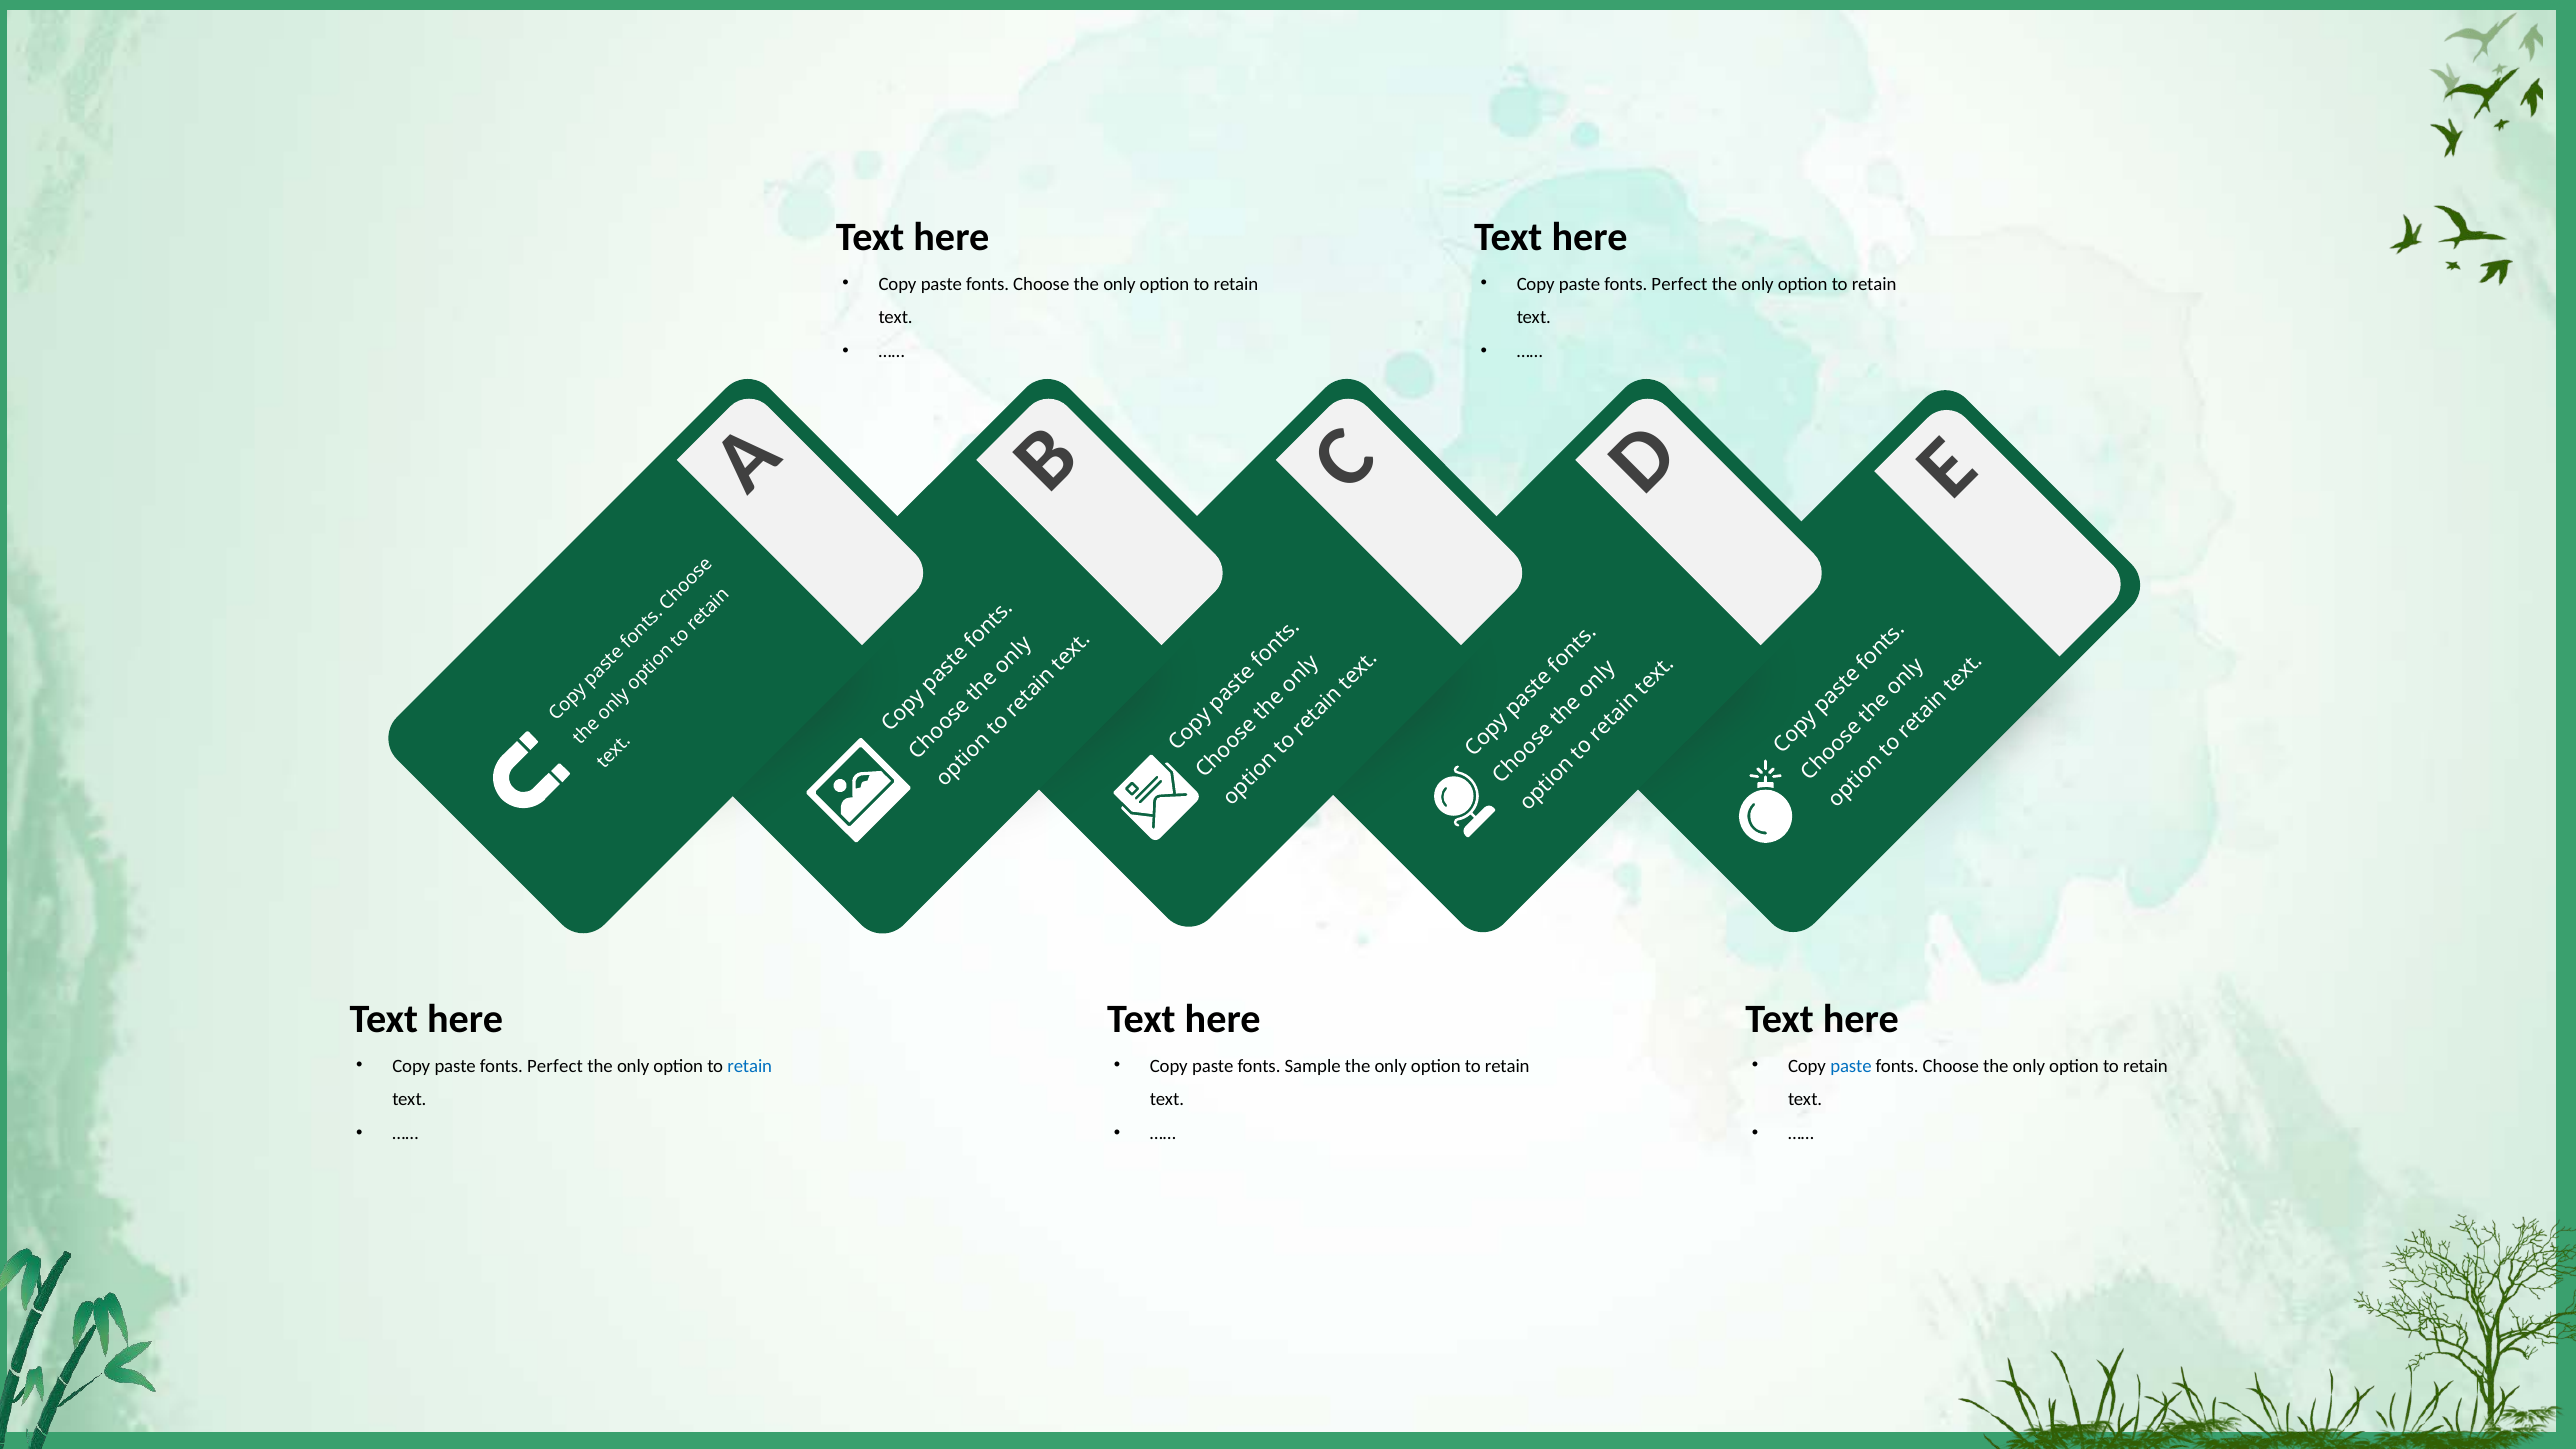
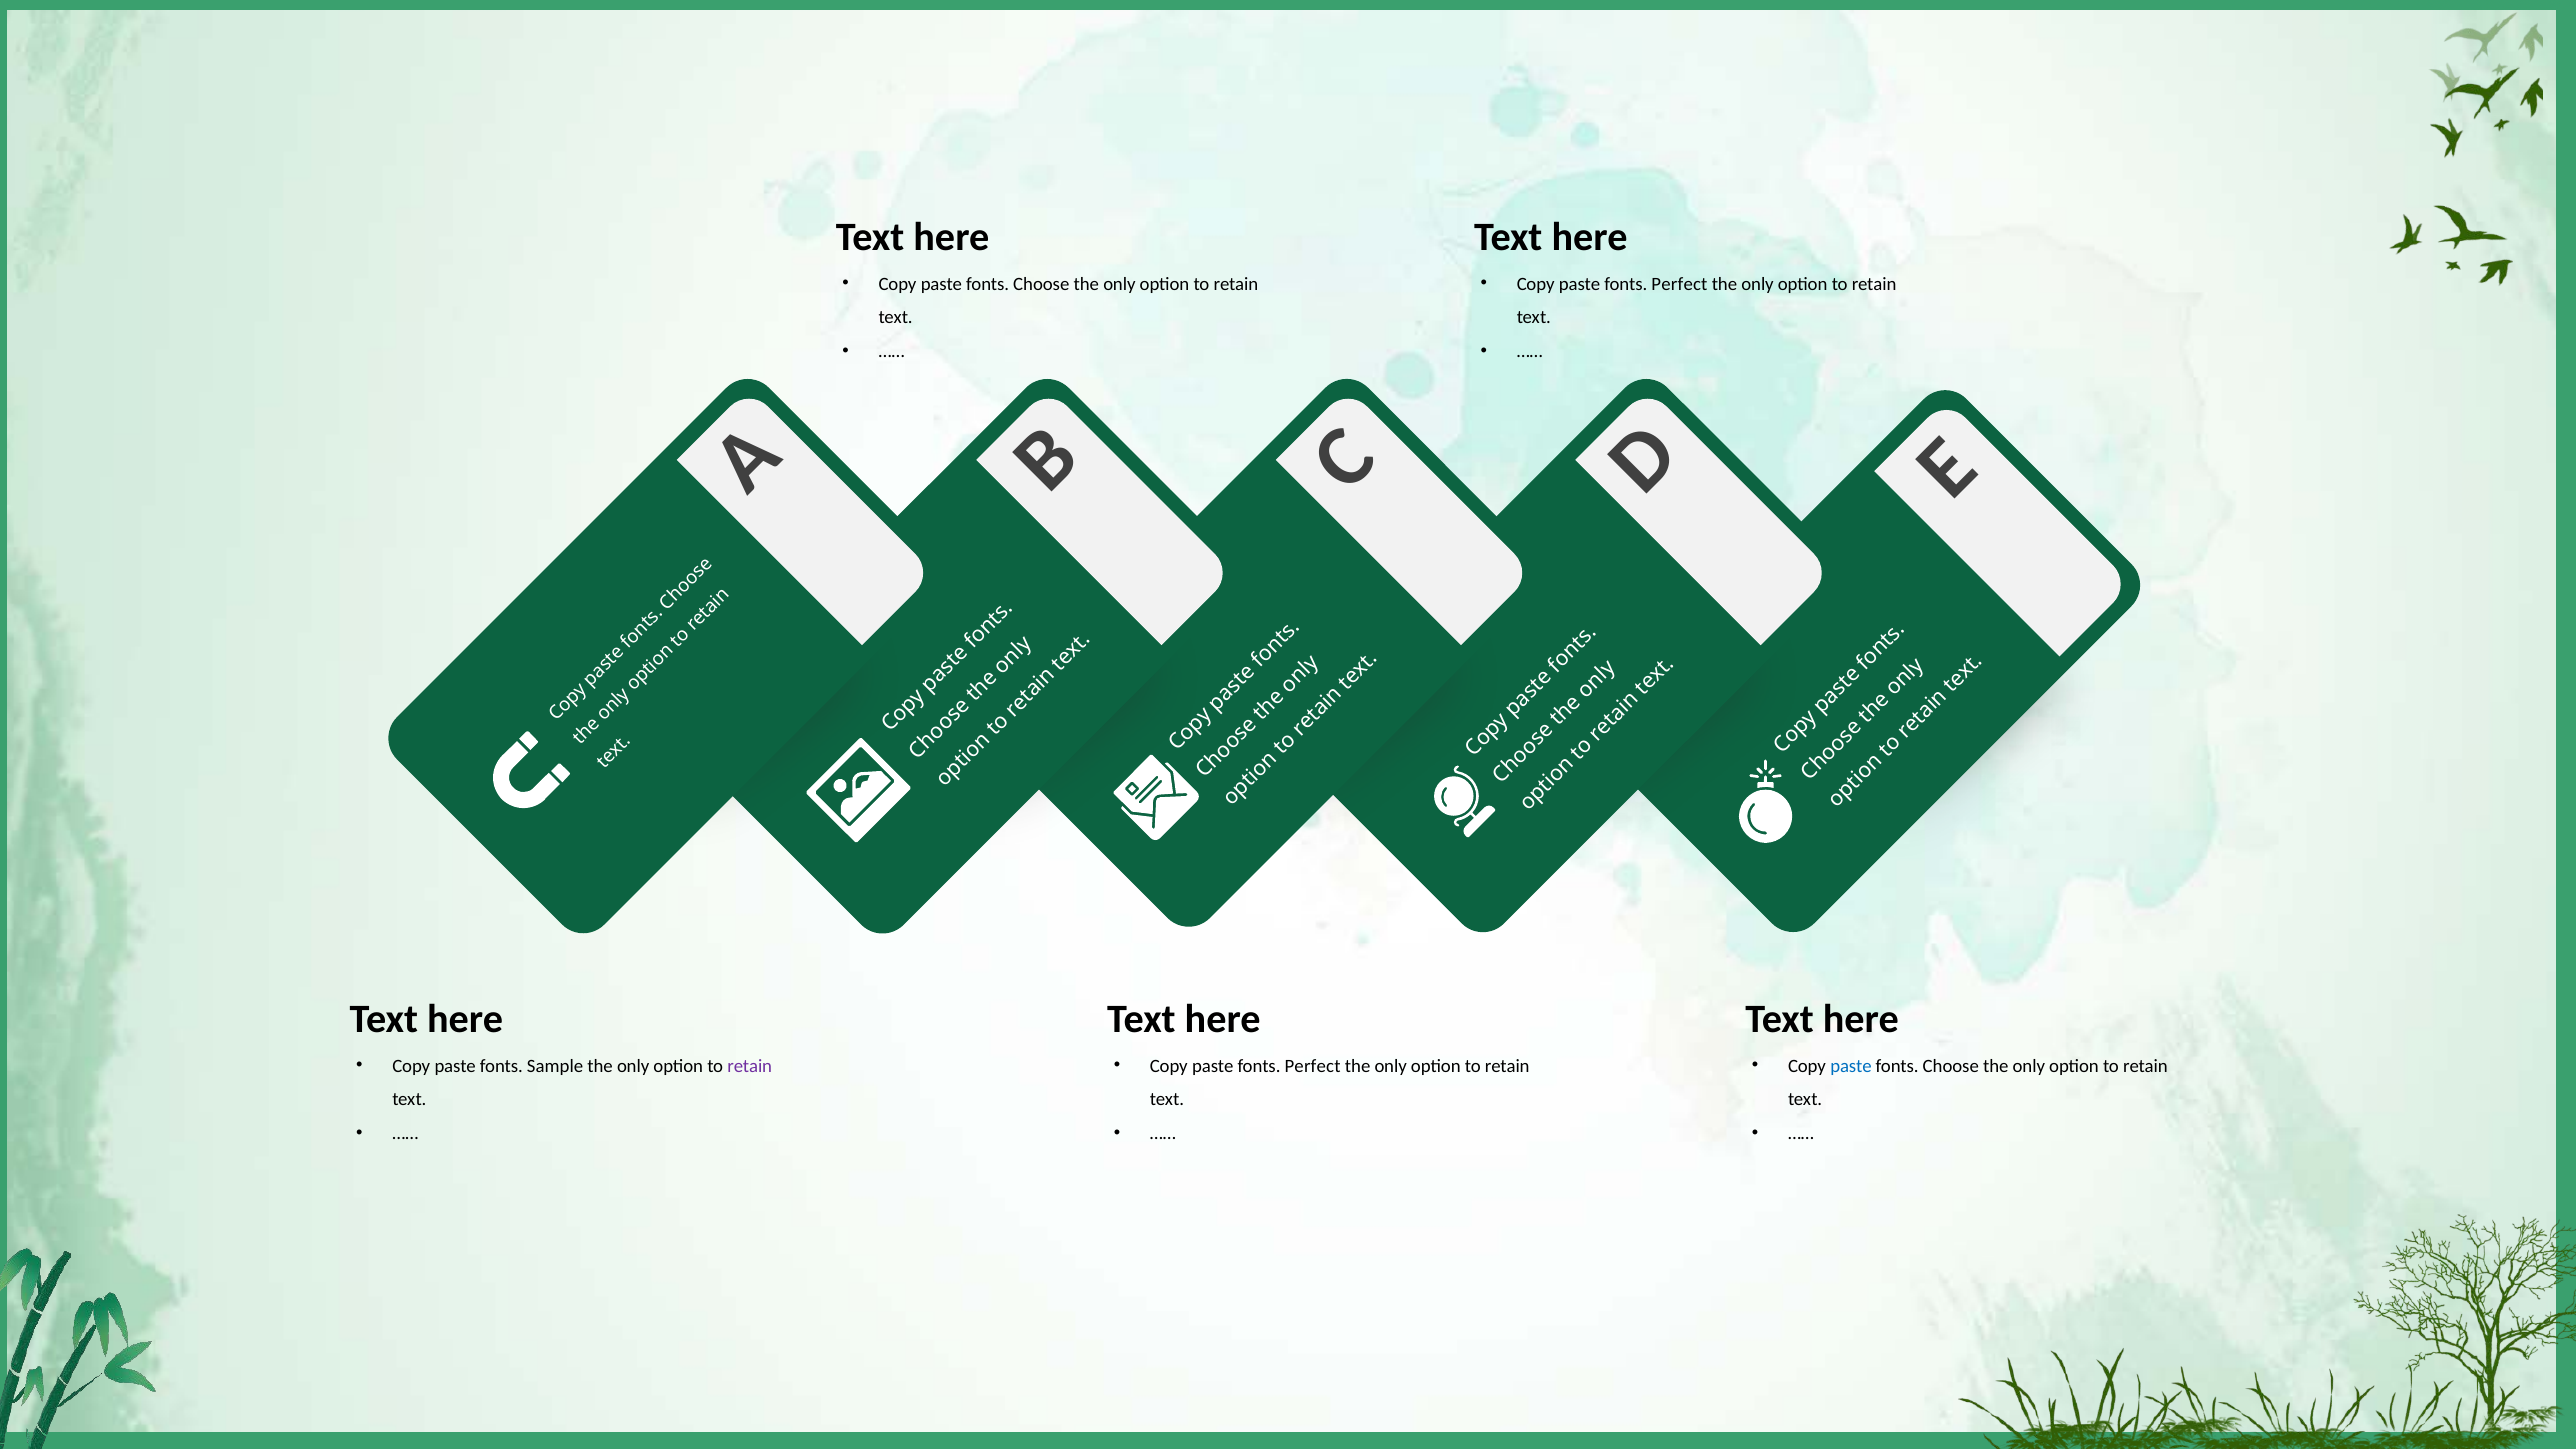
Perfect: Perfect -> Sample (555, 1066)
retain colour: blue -> purple (750, 1066)
Sample: Sample -> Perfect (1313, 1066)
